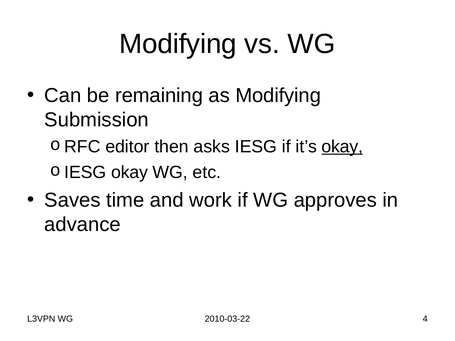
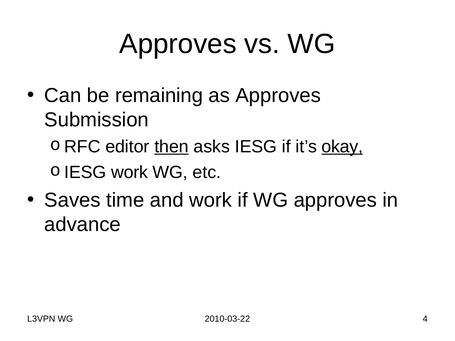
Modifying: Modifying -> Approves (178, 44)
as Modifying: Modifying -> Approves (278, 96)
then underline: none -> present (172, 147)
okay: okay -> work (130, 172)
